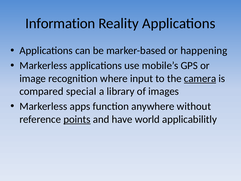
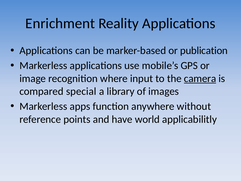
Information: Information -> Enrichment (60, 23)
happening: happening -> publication (204, 51)
points underline: present -> none (77, 119)
